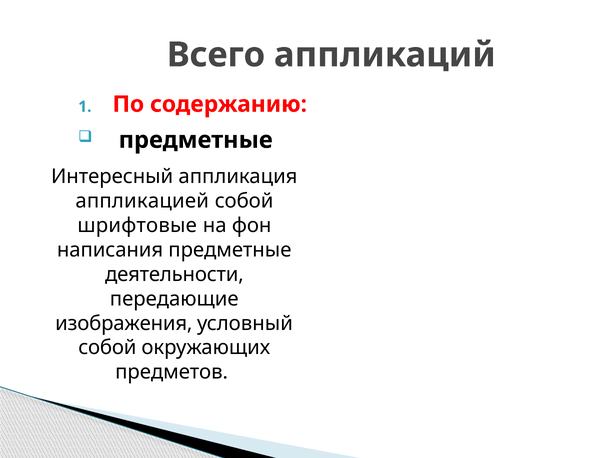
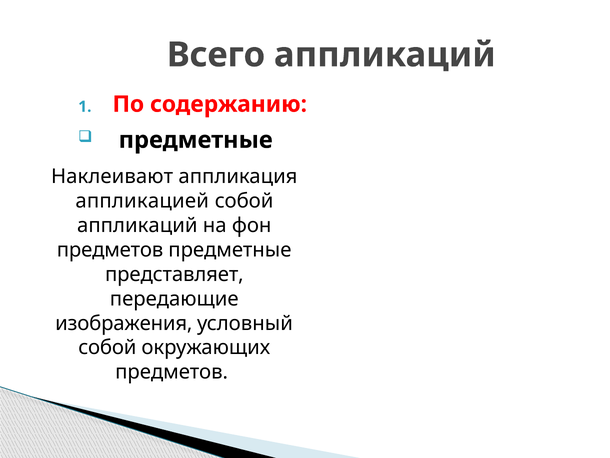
Интересный: Интересный -> Наклеивают (112, 177)
шрифтовые: шрифтовые -> аппликаций (137, 225)
написания: написания -> предметов (110, 250)
деятельности: деятельности -> представляет (174, 274)
